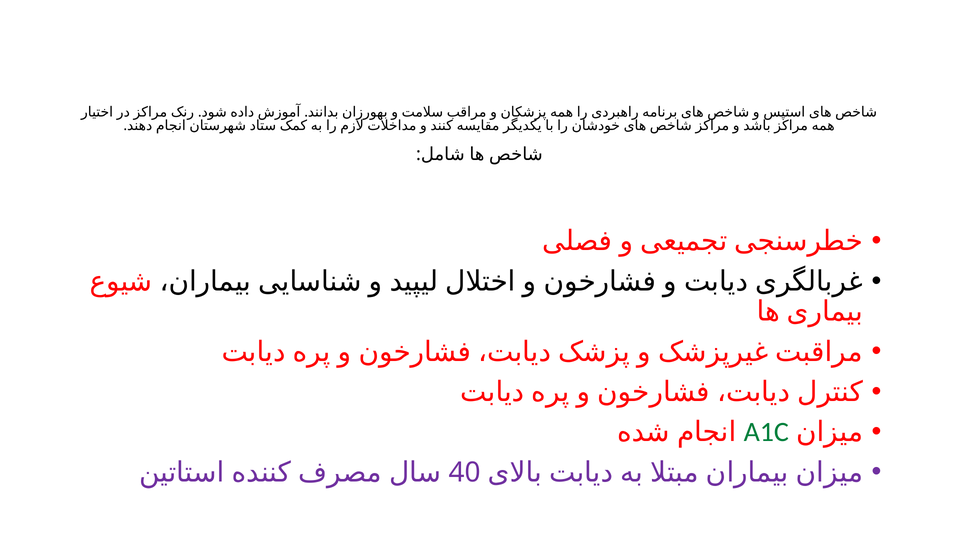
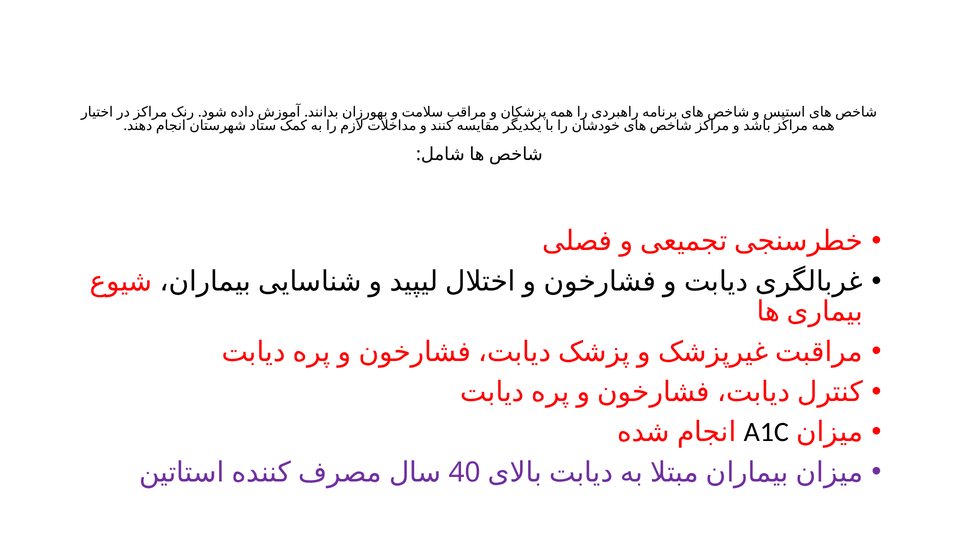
A1C colour: green -> black (766, 432)
